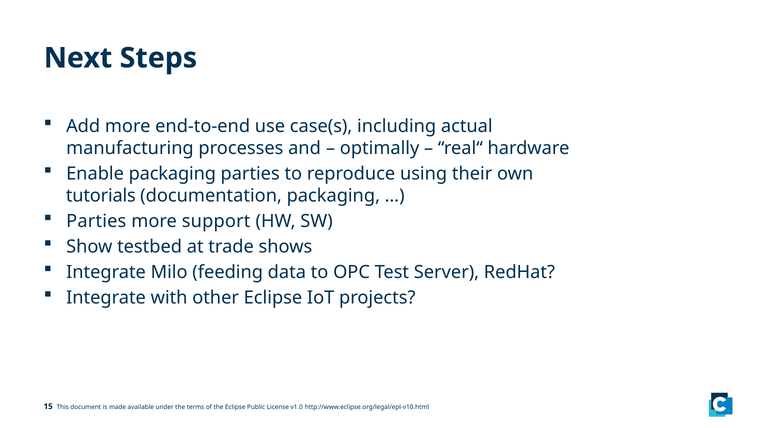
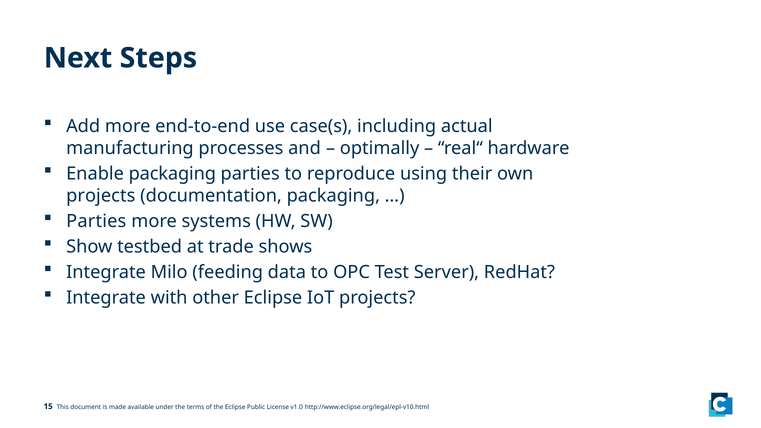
tutorials: tutorials -> projects (101, 196)
support: support -> systems (216, 221)
